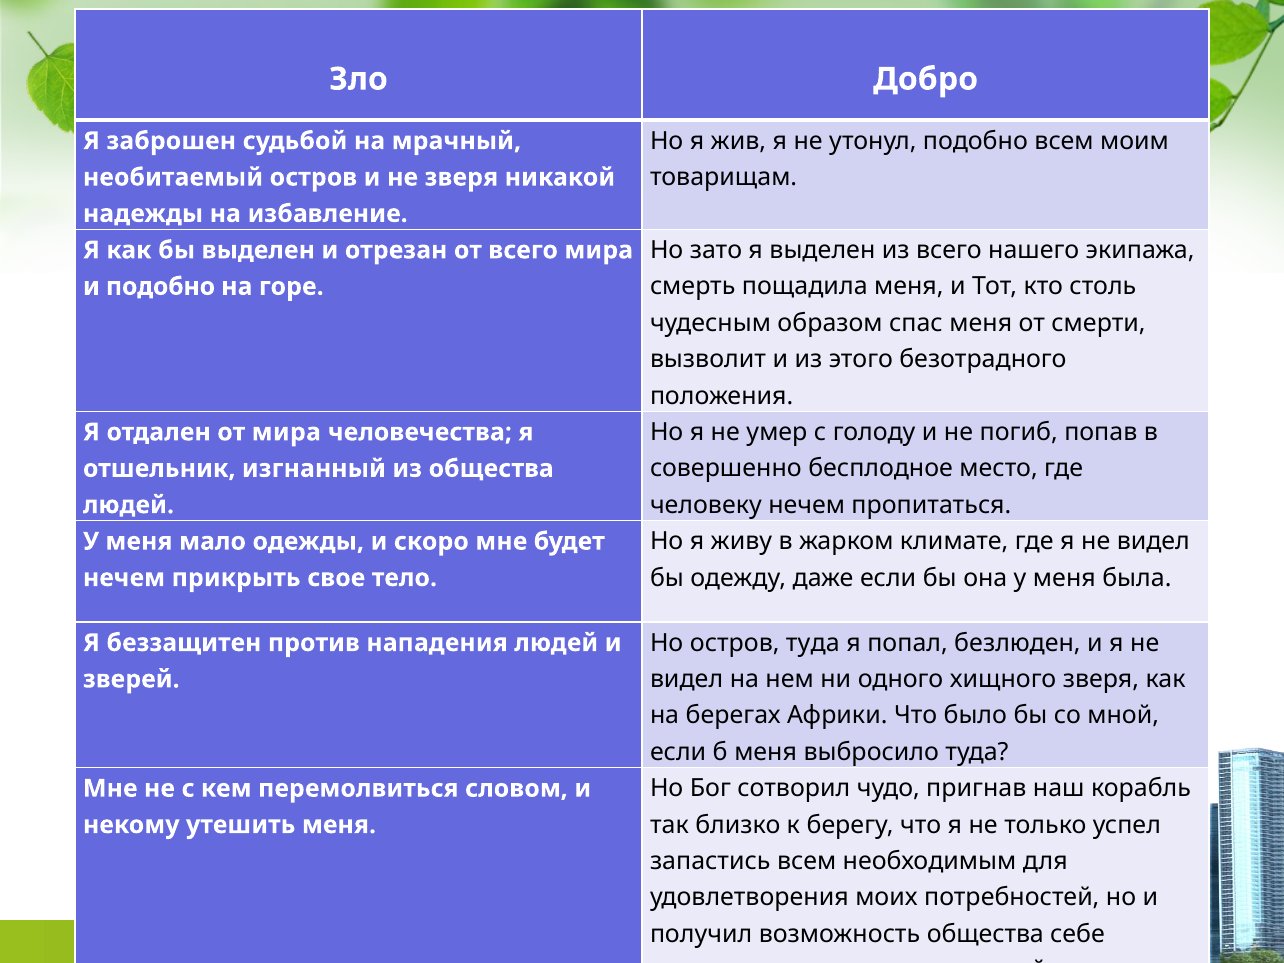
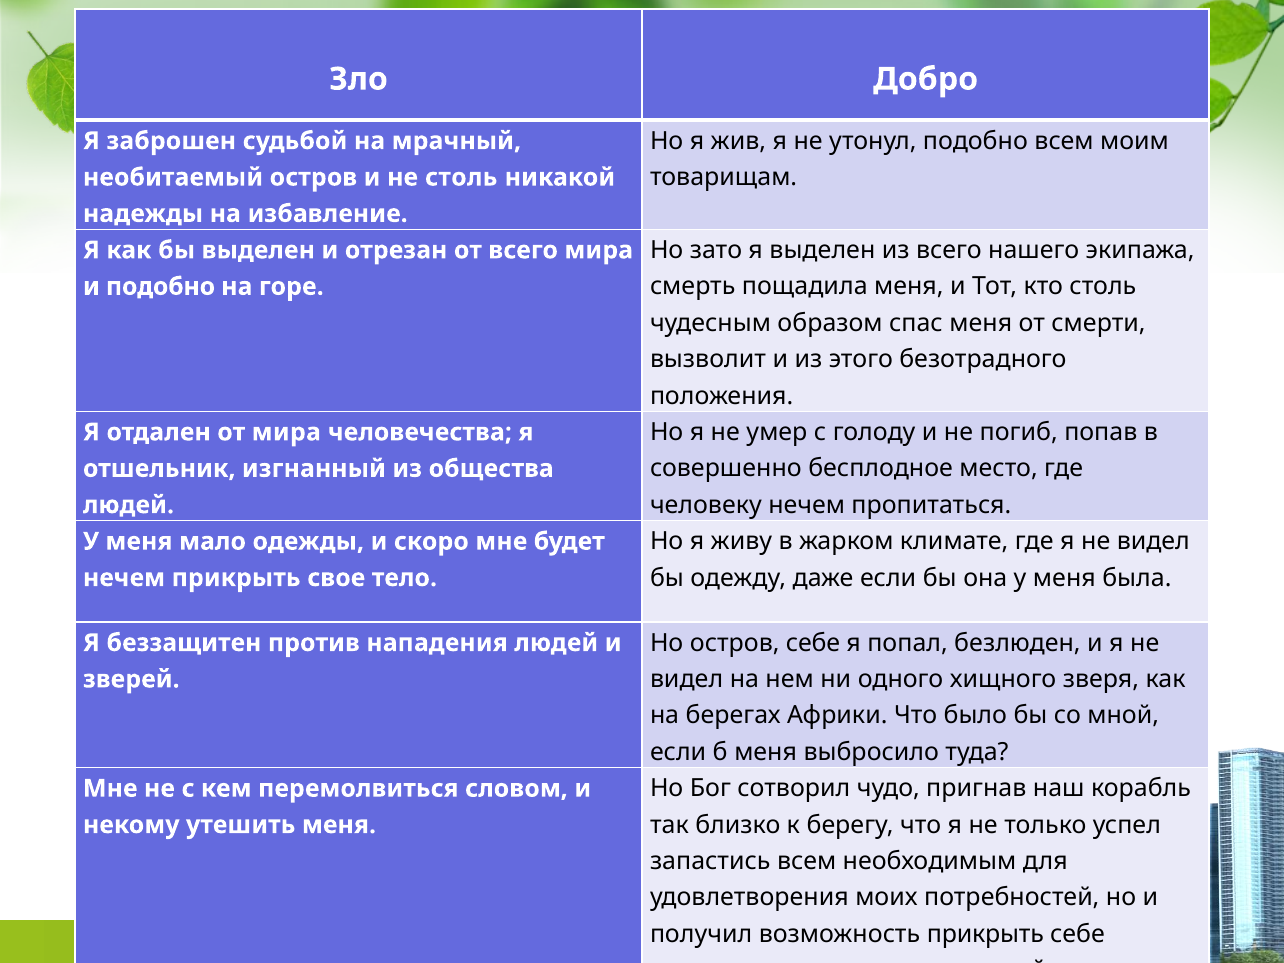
не зверя: зверя -> столь (461, 177)
остров туда: туда -> себе (813, 643)
возможность общества: общества -> прикрыть (985, 934)
